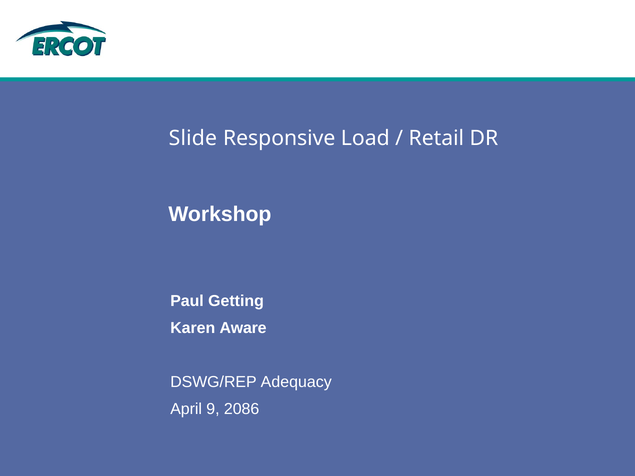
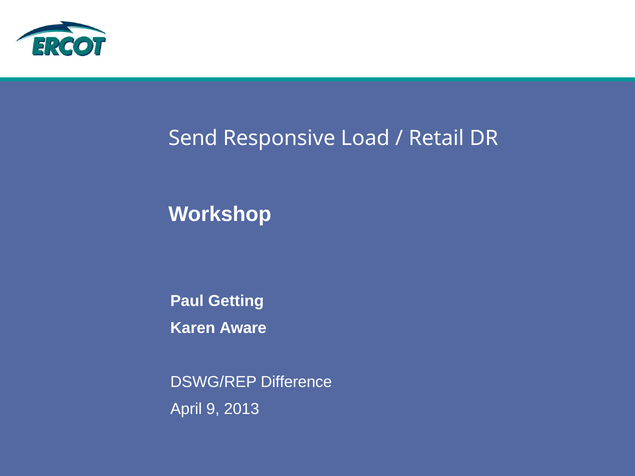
Slide: Slide -> Send (193, 138)
Adequacy: Adequacy -> Difference (296, 382)
2086: 2086 -> 2013 (242, 409)
